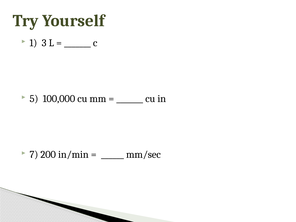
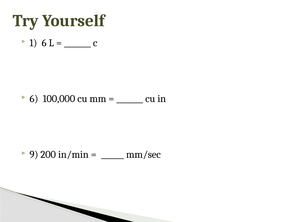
1 3: 3 -> 6 (44, 43)
5: 5 -> 6 (34, 99)
7: 7 -> 9 (34, 155)
